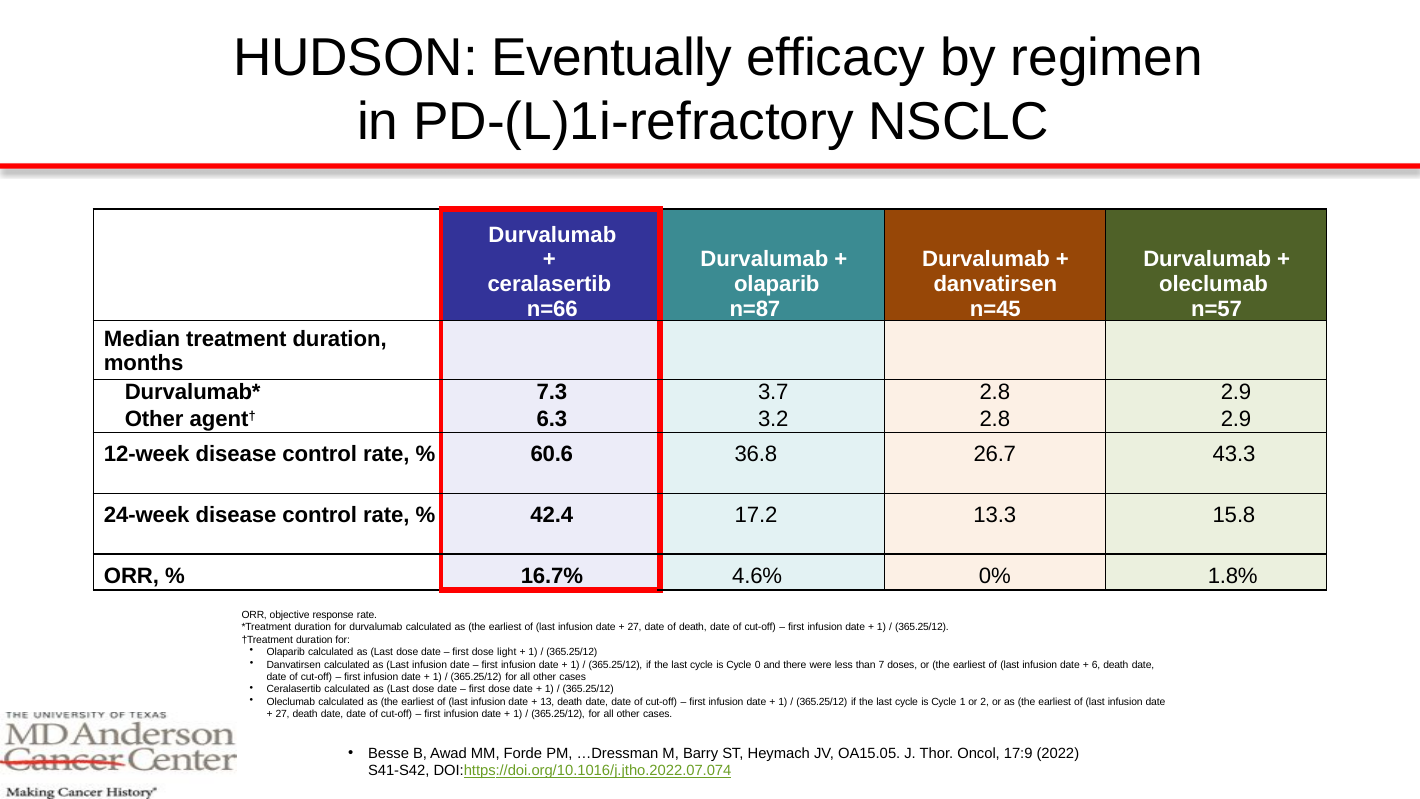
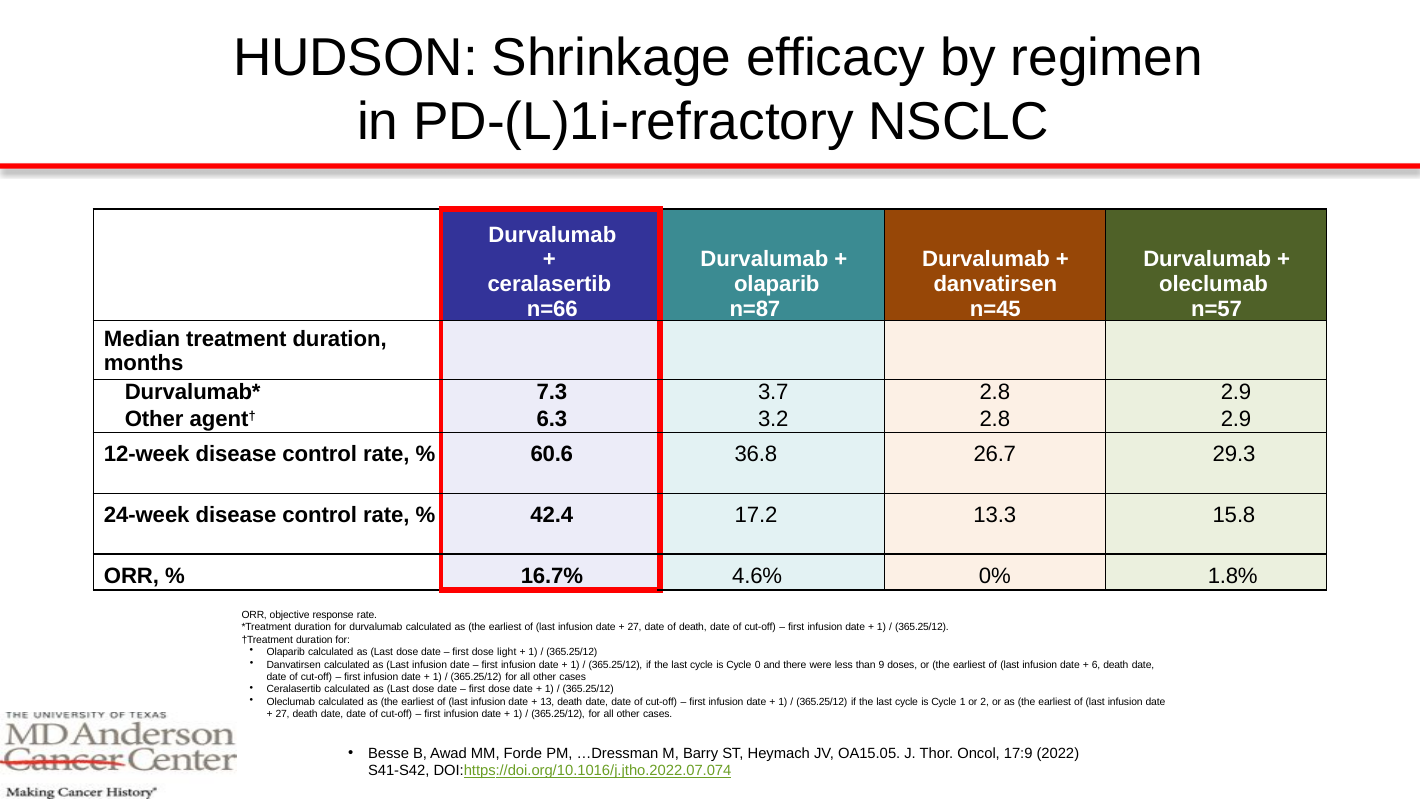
Eventually: Eventually -> Shrinkage (612, 58)
43.3: 43.3 -> 29.3 (1234, 455)
7: 7 -> 9 (882, 664)
